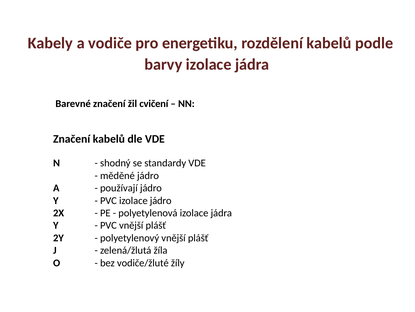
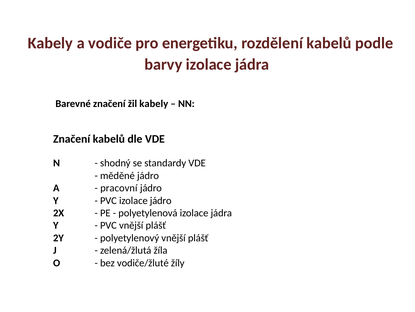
žil cvičení: cvičení -> kabely (154, 103)
používají: používají -> pracovní (119, 188)
